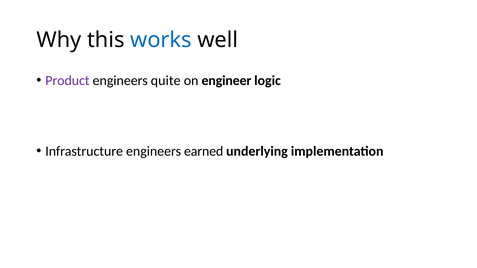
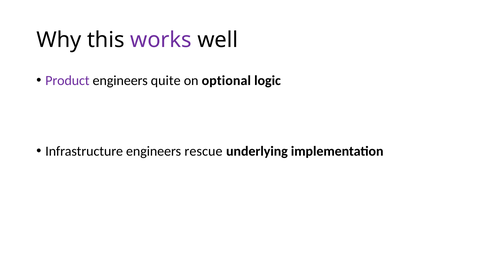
works colour: blue -> purple (161, 40)
on engineer: engineer -> optional (226, 81)
earned: earned -> rescue (203, 151)
